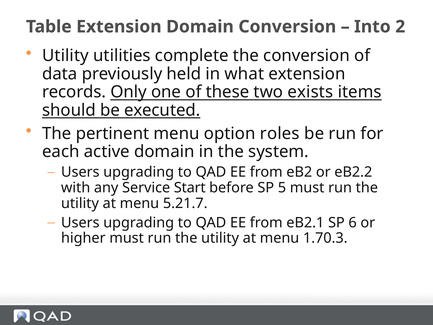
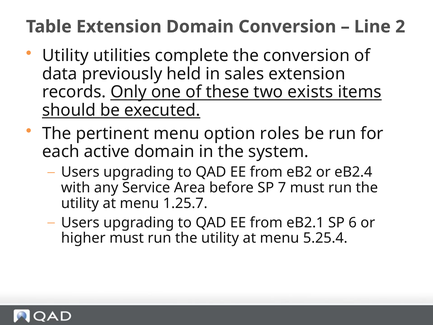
Into: Into -> Line (372, 27)
what: what -> sales (244, 74)
eB2.2: eB2.2 -> eB2.4 (353, 172)
Start: Start -> Area (190, 188)
5: 5 -> 7 (282, 188)
5.21.7: 5.21.7 -> 1.25.7 (185, 203)
1.70.3: 1.70.3 -> 5.25.4 (325, 238)
